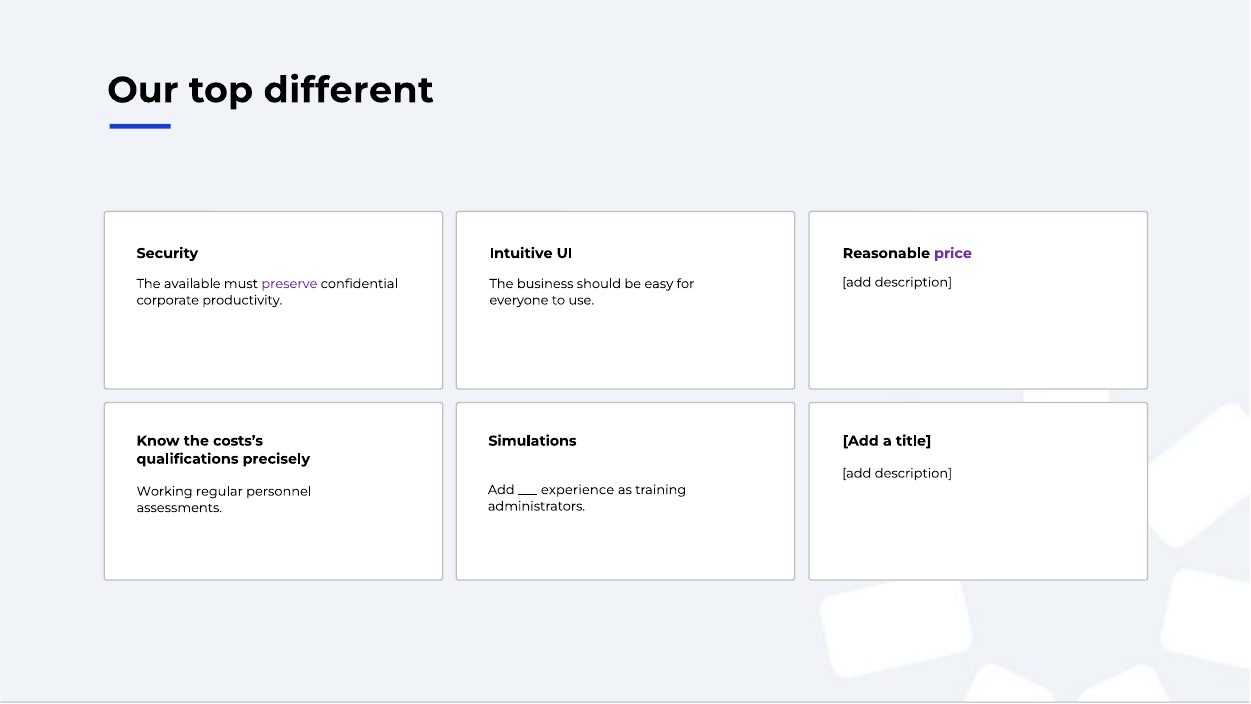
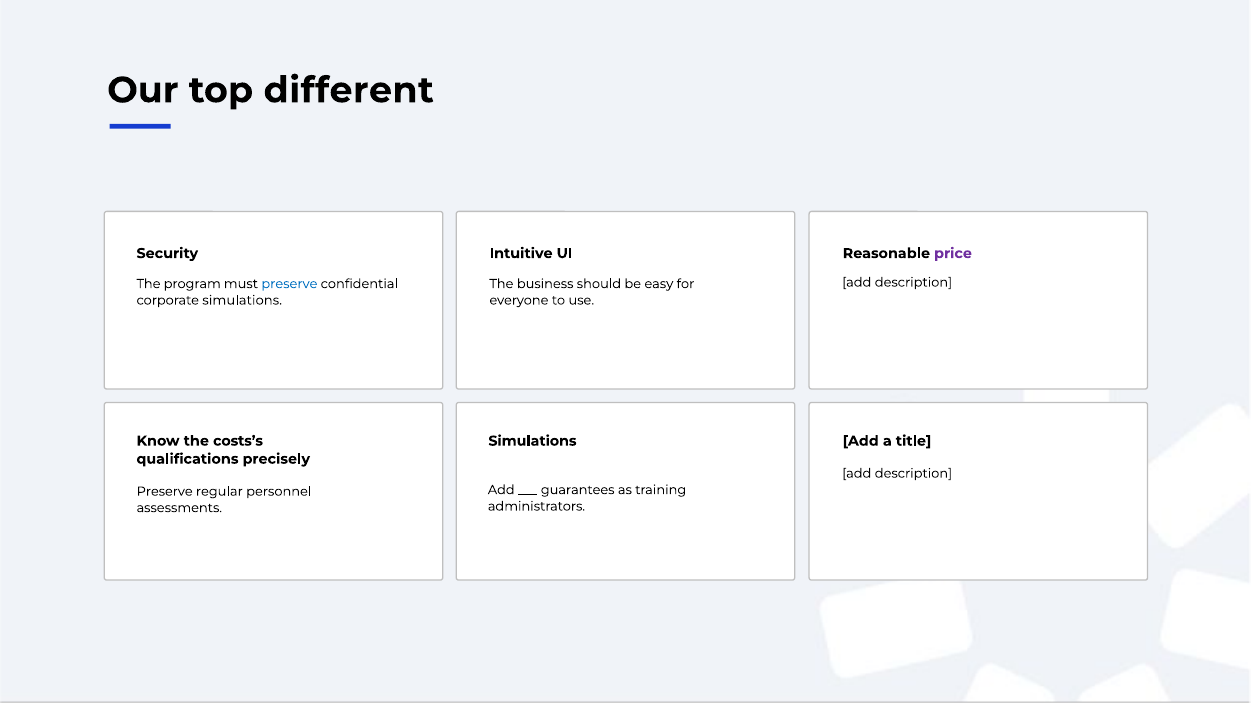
available: available -> program (192, 284)
preserve colour: purple -> blue (289, 284)
corporate productivity: productivity -> simulations (242, 300)
experience: experience -> guarantees (578, 490)
Working: Working -> Preserve (165, 491)
